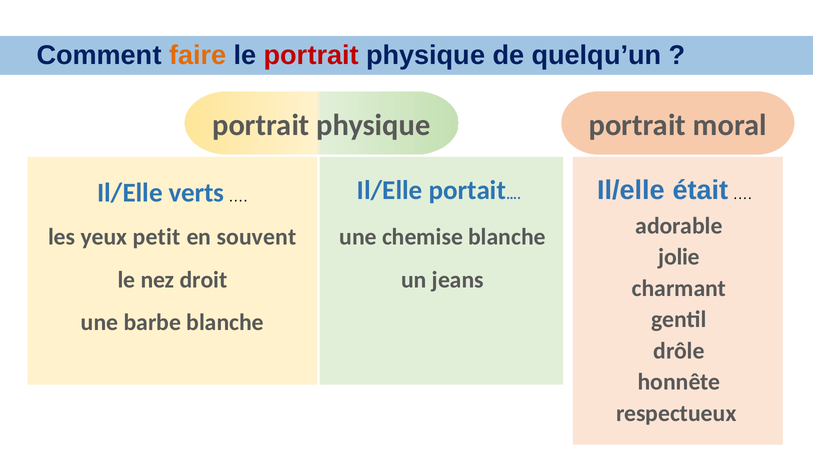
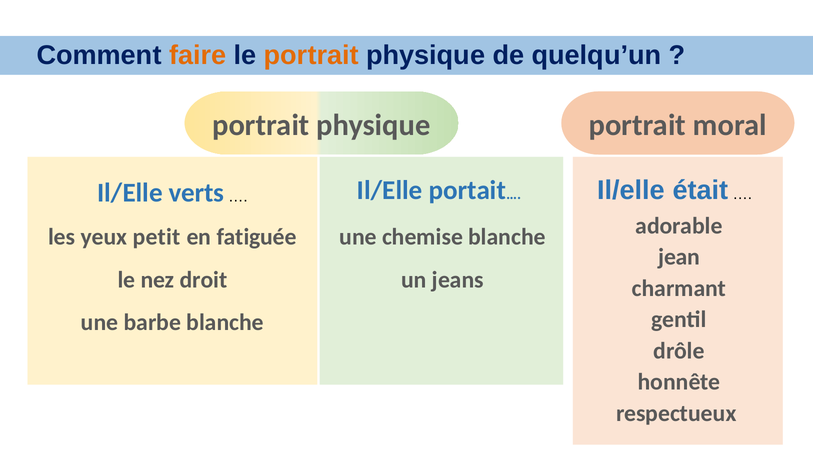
portrait colour: red -> orange (311, 55)
souvent: souvent -> fatiguée (257, 237)
jolie: jolie -> jean (679, 257)
